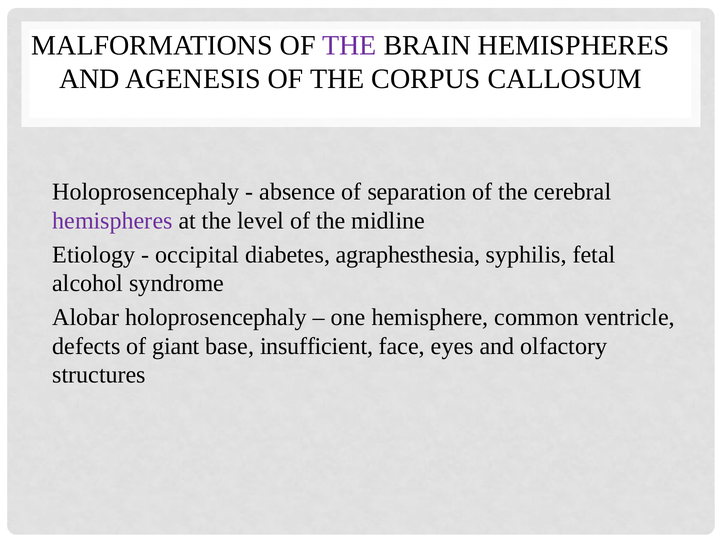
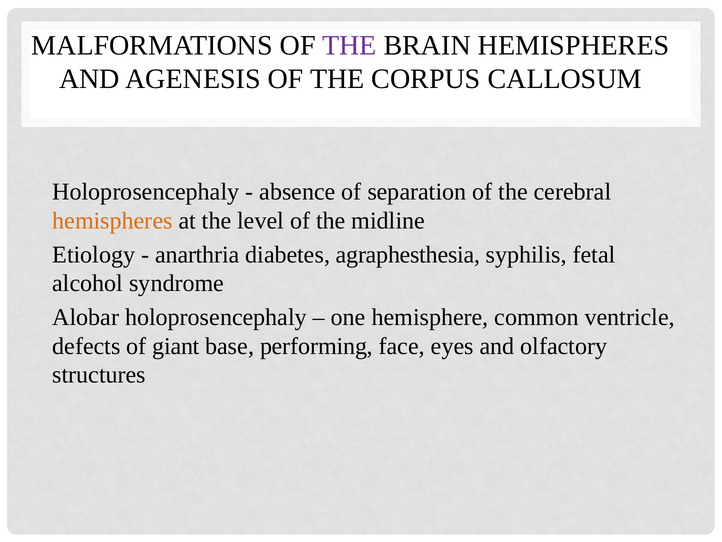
hemispheres colour: purple -> orange (112, 221)
occipital: occipital -> anarthria (197, 254)
insufficient: insufficient -> performing (317, 346)
